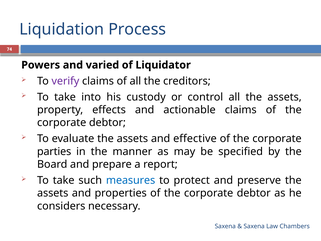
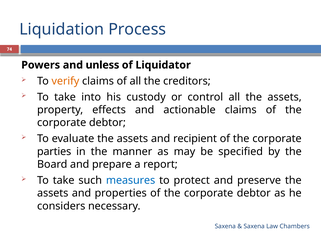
varied: varied -> unless (102, 65)
verify colour: purple -> orange (65, 81)
effective: effective -> recipient (195, 139)
